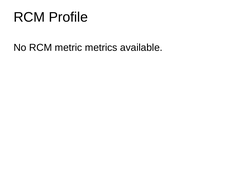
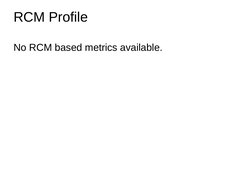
metric: metric -> based (69, 47)
